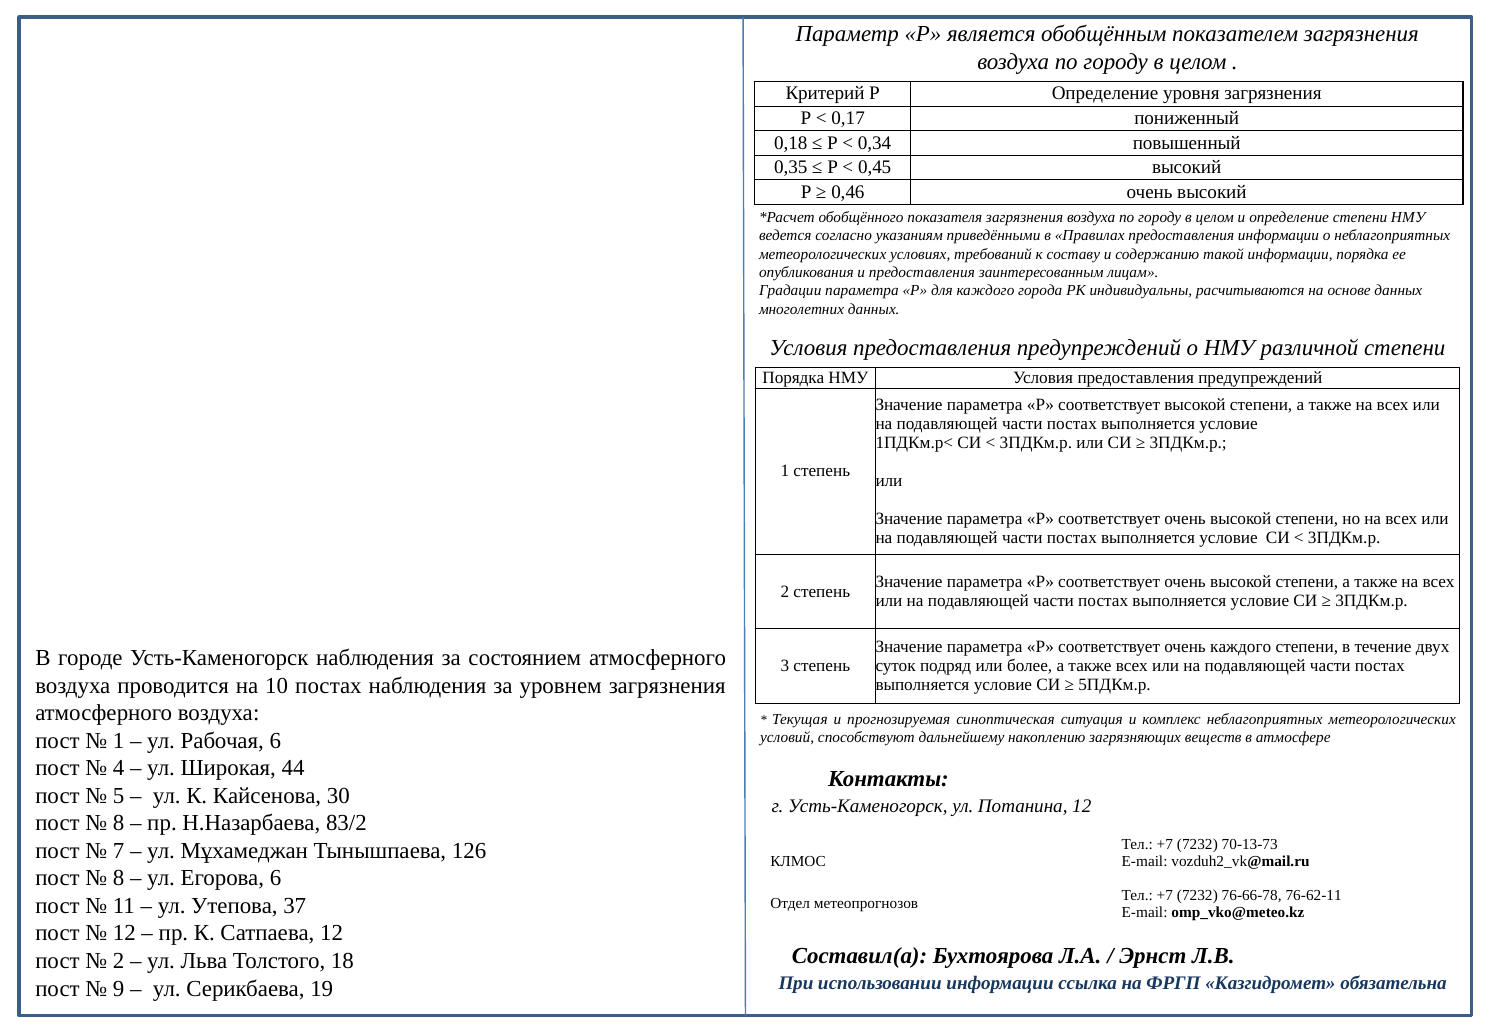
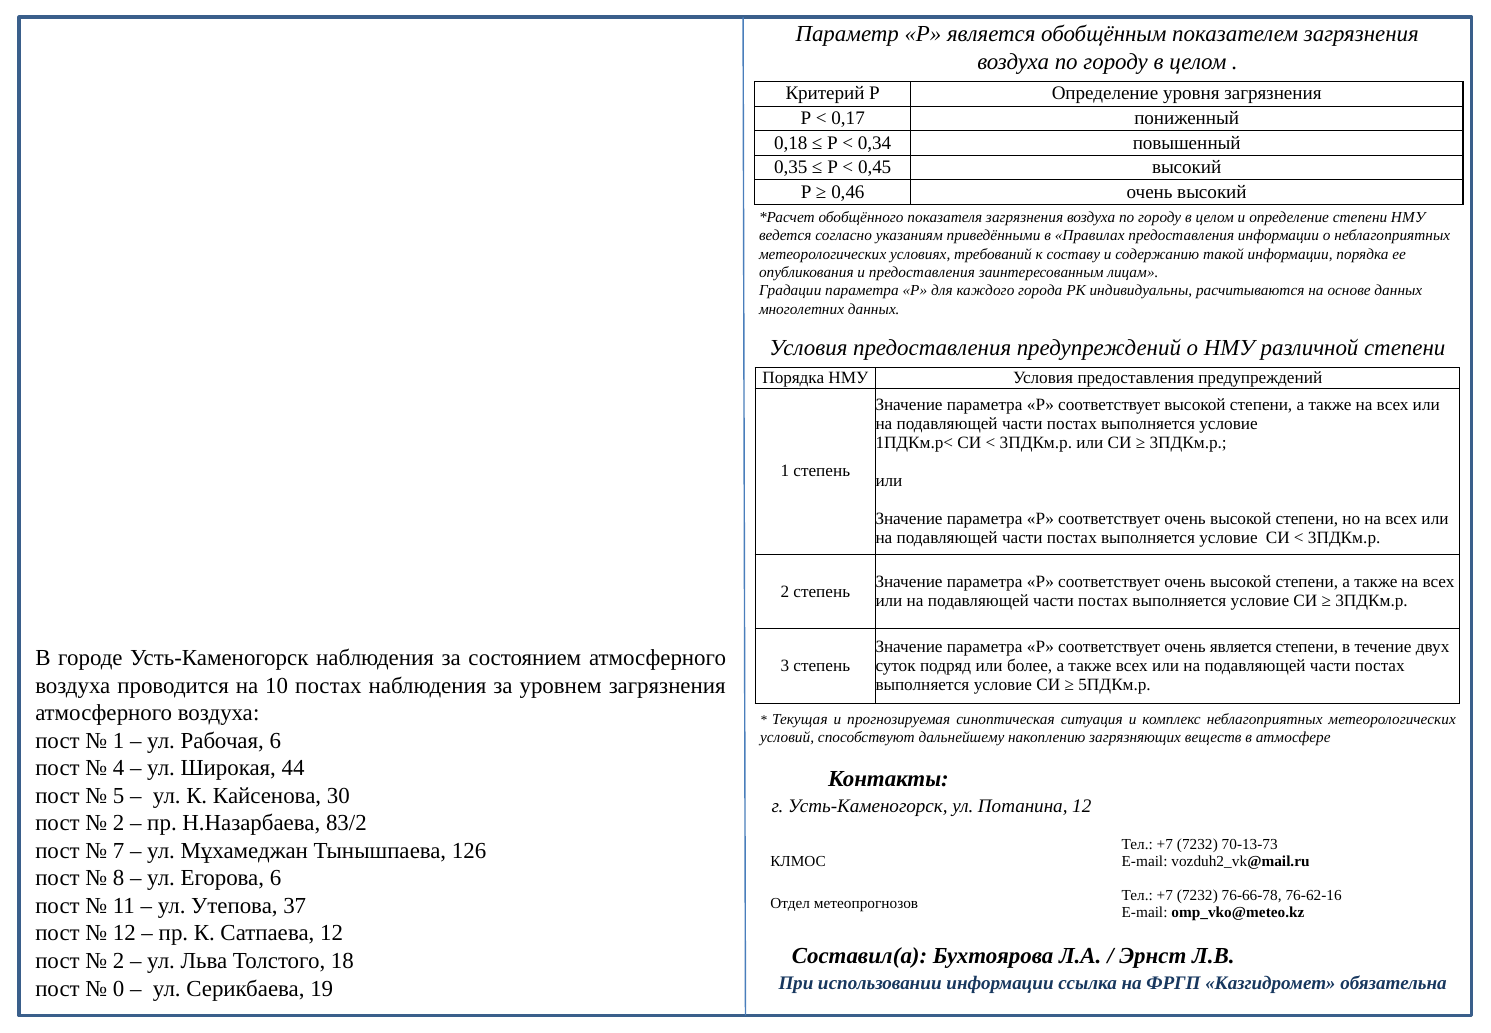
очень каждого: каждого -> является (1241, 646)
8: 8 -> 2 (119, 823)
76-62-11: 76-62-11 -> 76-62-16 (1314, 894)
9: 9 -> 0 (119, 988)
